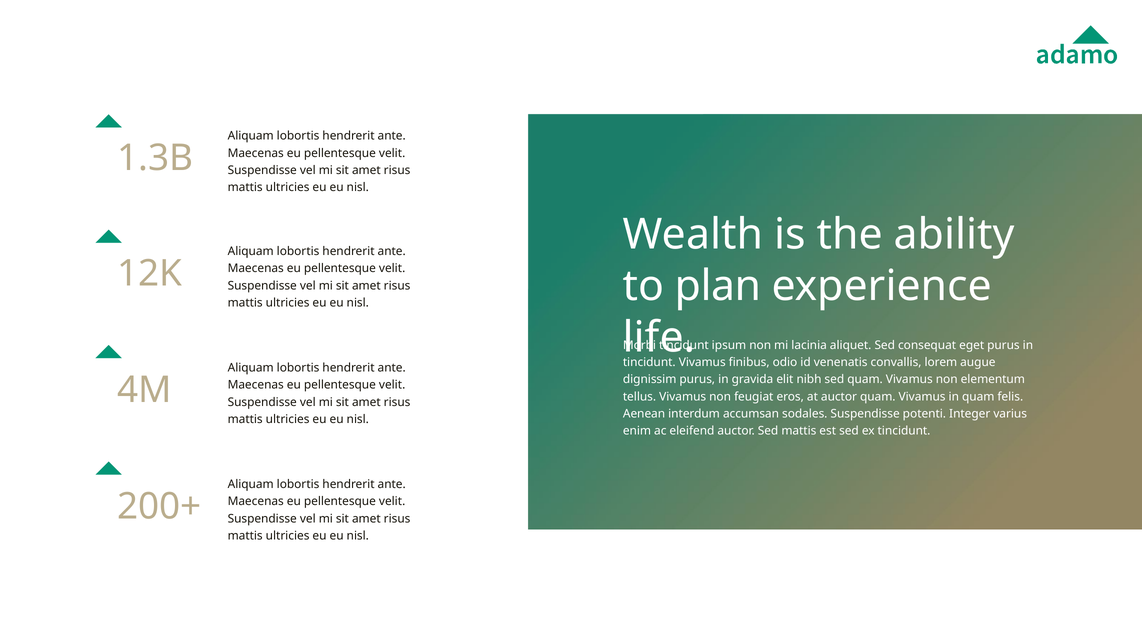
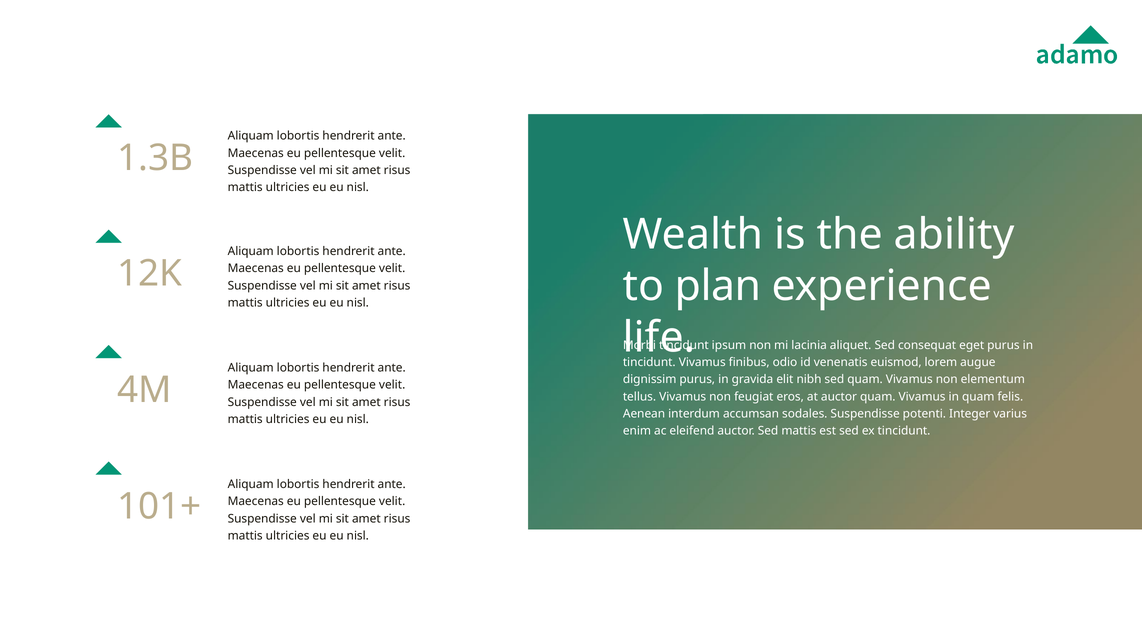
convallis: convallis -> euismod (896, 362)
200+: 200+ -> 101+ (159, 506)
